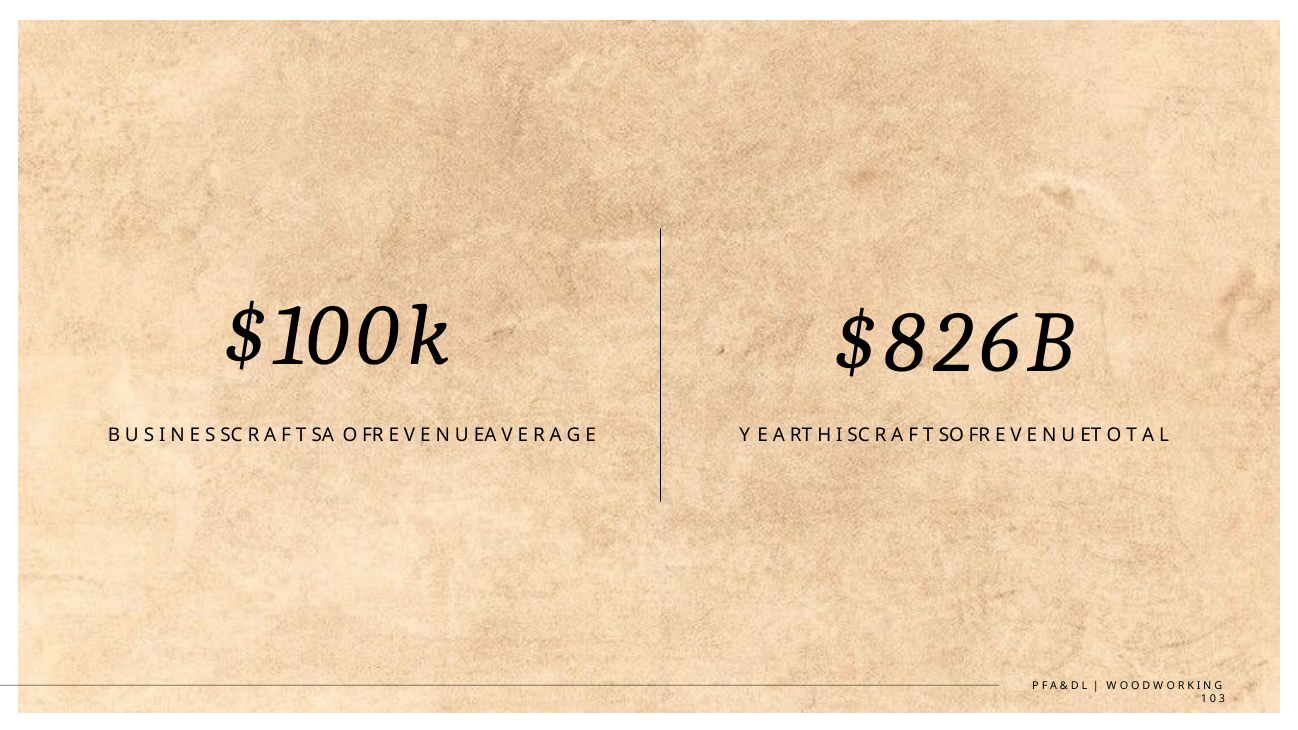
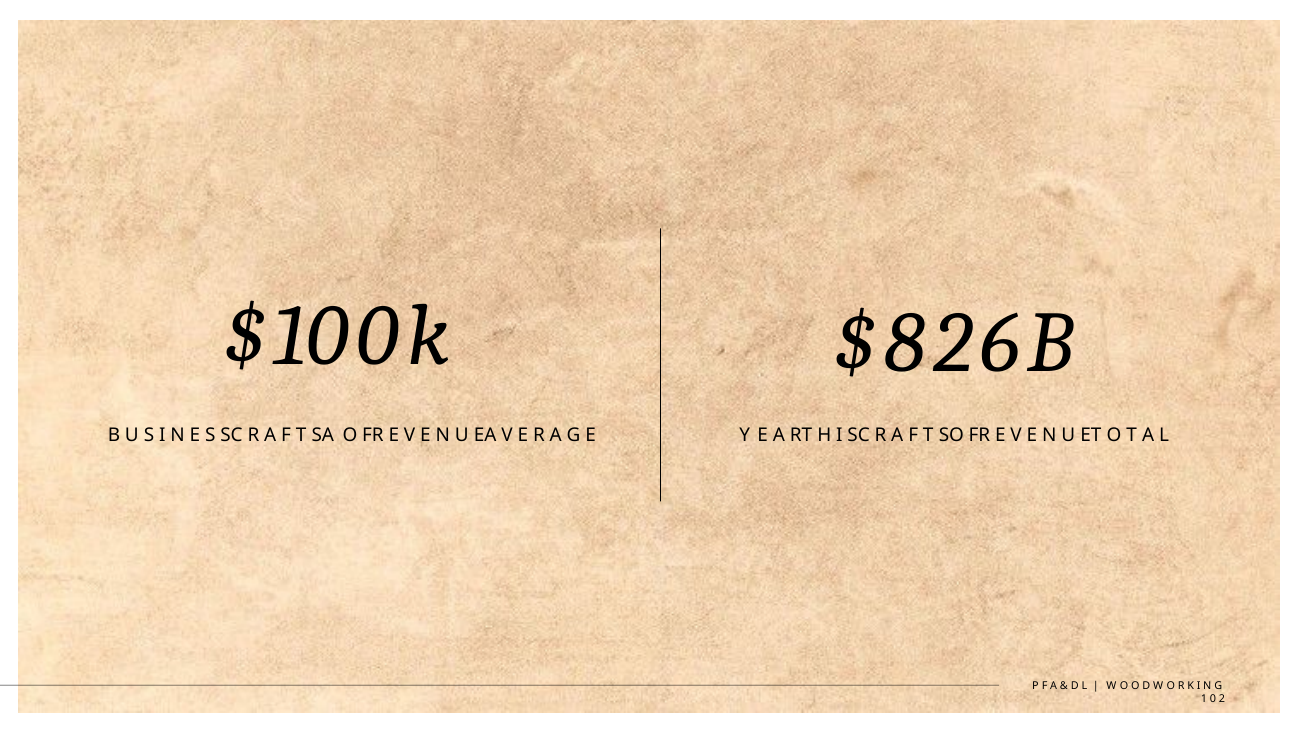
3: 3 -> 2 (1222, 699)
